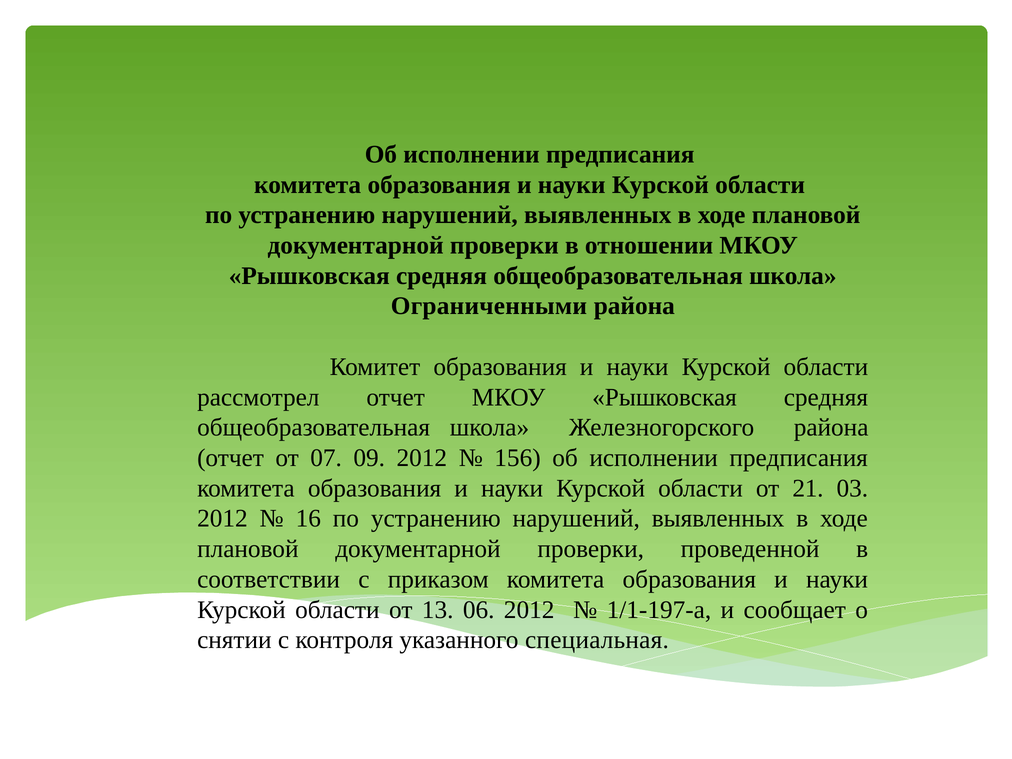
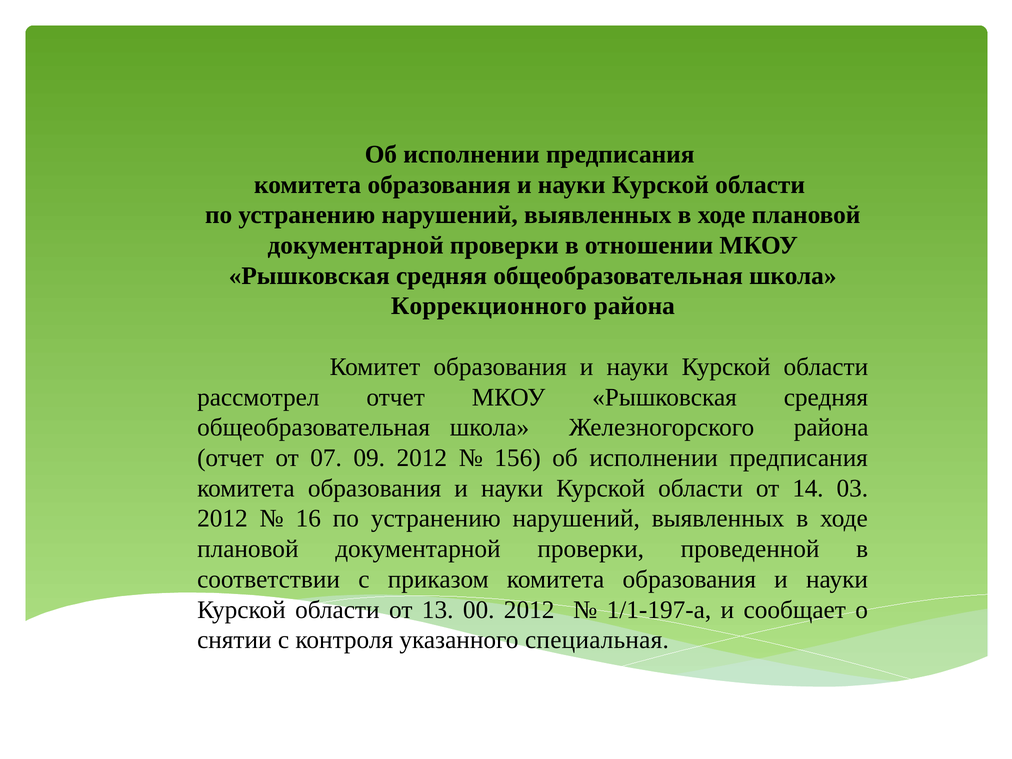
Ограниченными: Ограниченными -> Коррекционного (489, 306)
21: 21 -> 14 (808, 488)
06: 06 -> 00 (479, 610)
